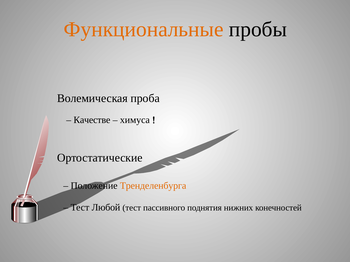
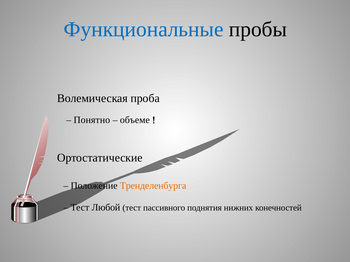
Функциональные colour: orange -> blue (144, 29)
Качестве: Качестве -> Понятно (92, 120)
химуса: химуса -> объеме (135, 120)
